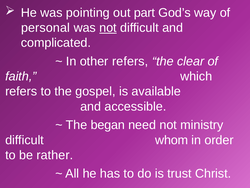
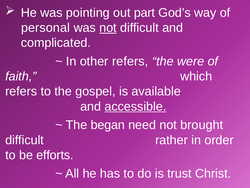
clear: clear -> were (191, 61)
accessible underline: none -> present (135, 106)
ministry: ministry -> brought (202, 125)
whom: whom -> rather (172, 140)
rather: rather -> efforts (55, 155)
